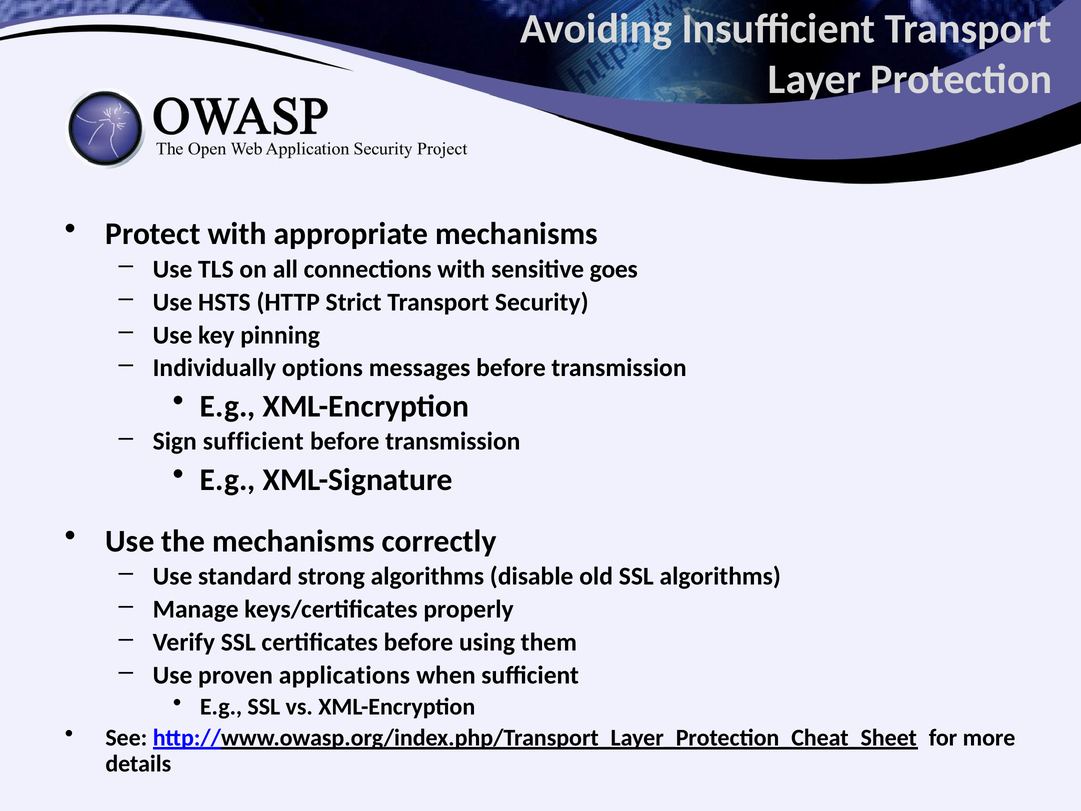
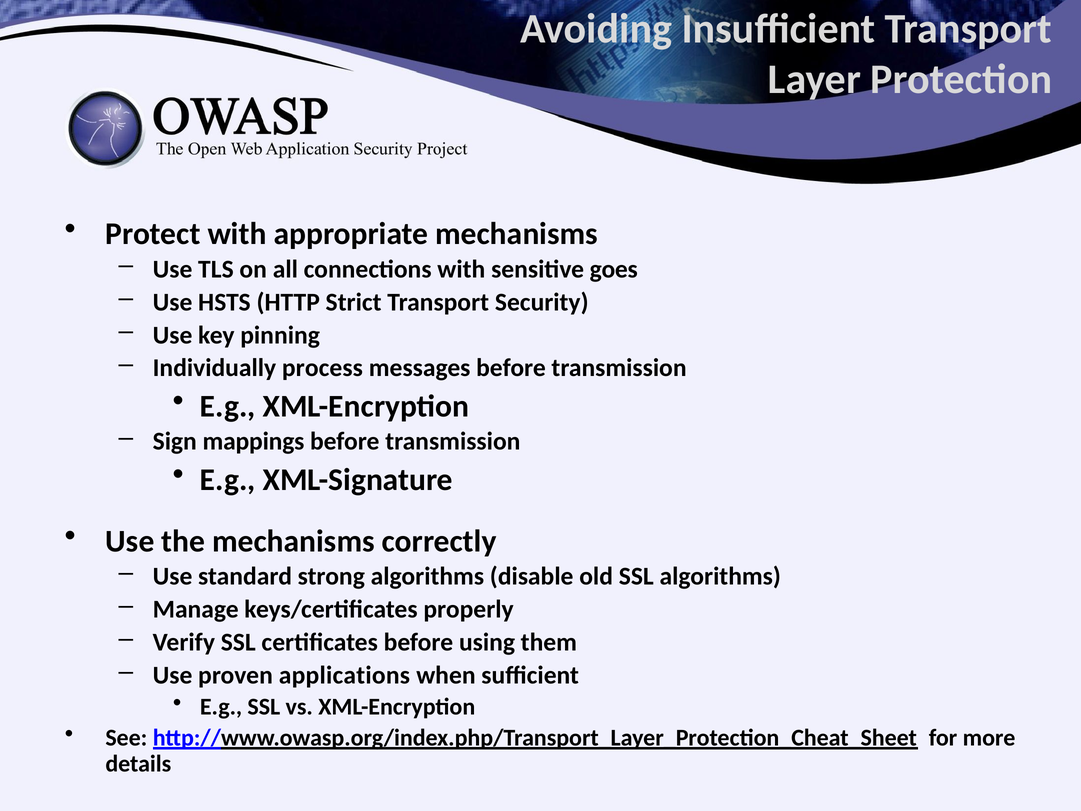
options: options -> process (322, 368)
Sign sufficient: sufficient -> mappings (253, 441)
